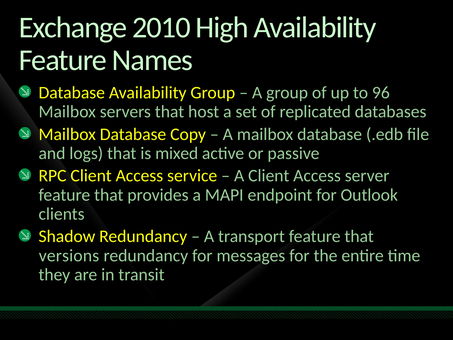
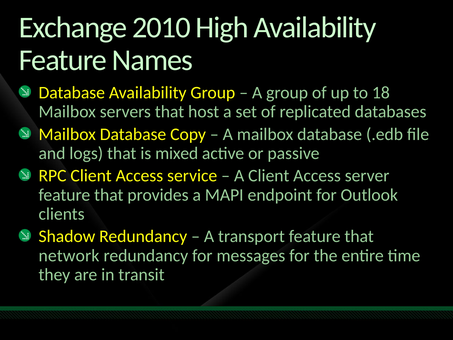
96: 96 -> 18 (381, 93)
versions: versions -> network (69, 255)
